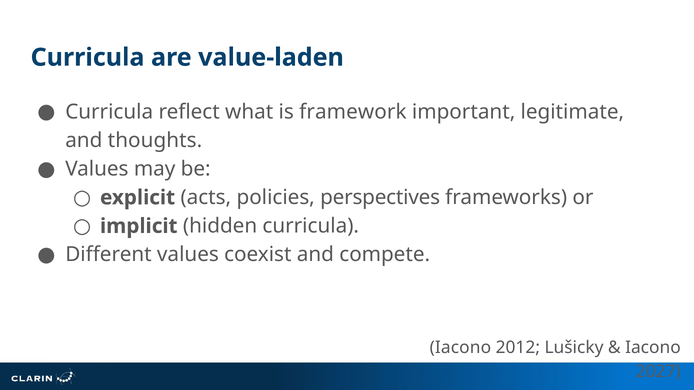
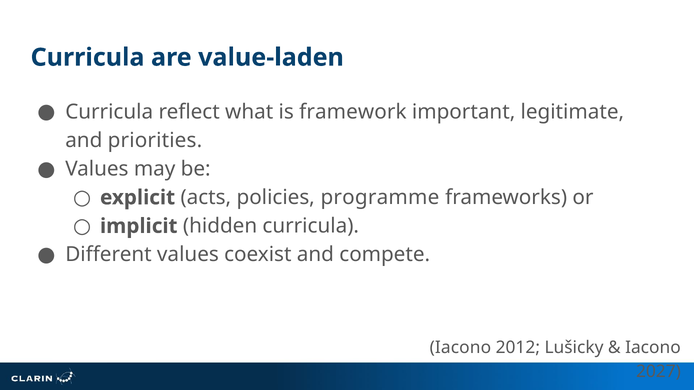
thoughts: thoughts -> priorities (155, 141)
perspectives: perspectives -> programme (380, 198)
